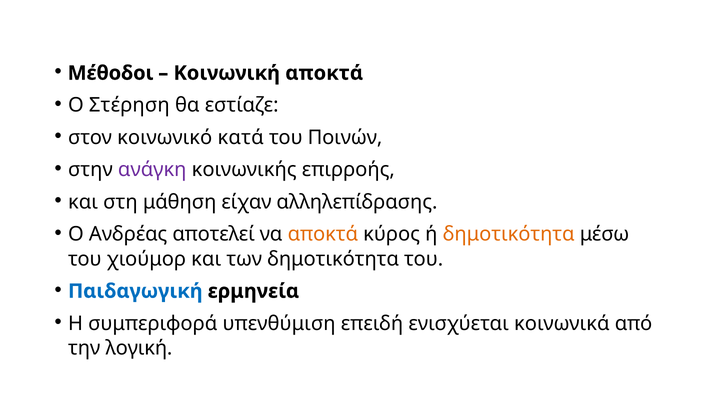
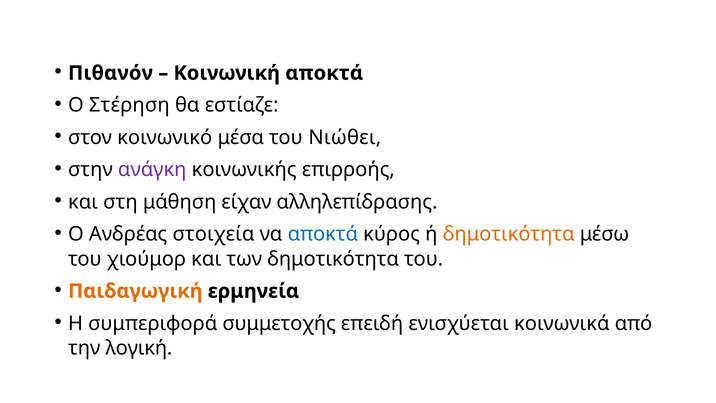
Μέθοδοι: Μέθοδοι -> Πιθανόν (110, 73)
κατά: κατά -> μέσα (241, 137)
Ποινών: Ποινών -> Νιώθει (345, 137)
αποτελεί: αποτελεί -> στοιχεία (213, 234)
αποκτά colour: orange -> blue (323, 234)
Παιδαγωγική colour: blue -> orange (135, 291)
υπενθύμιση: υπενθύμιση -> συμμετοχής (279, 323)
